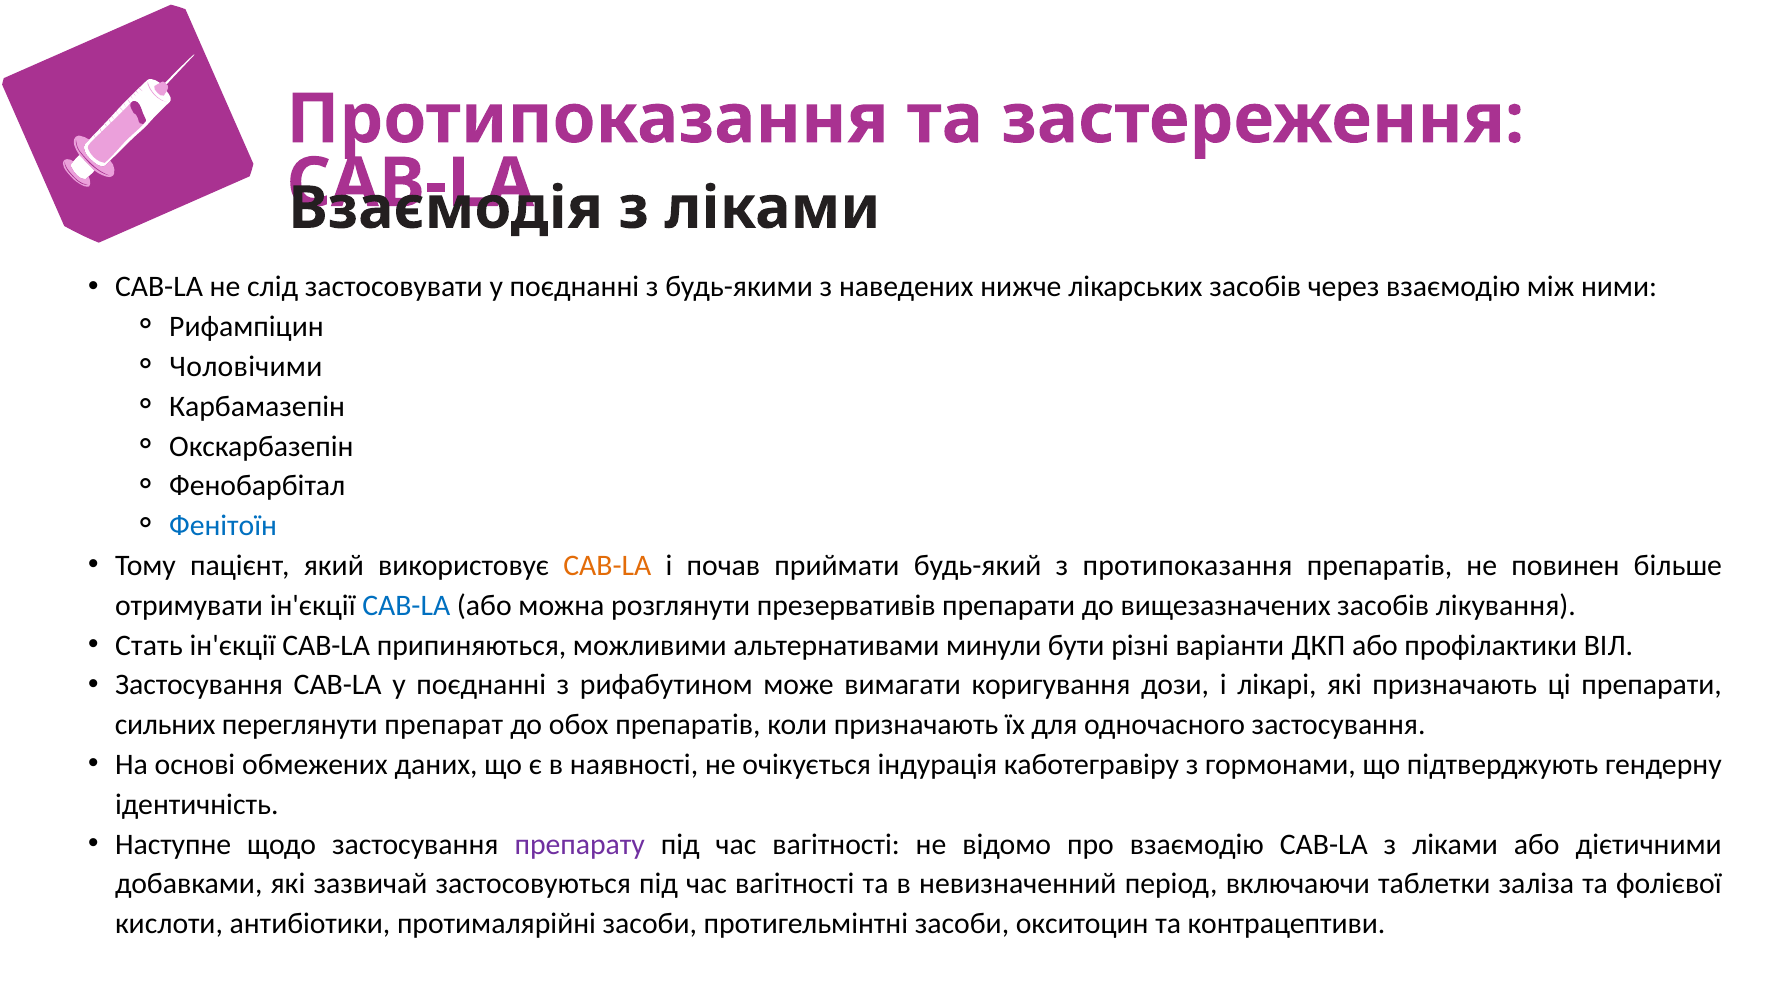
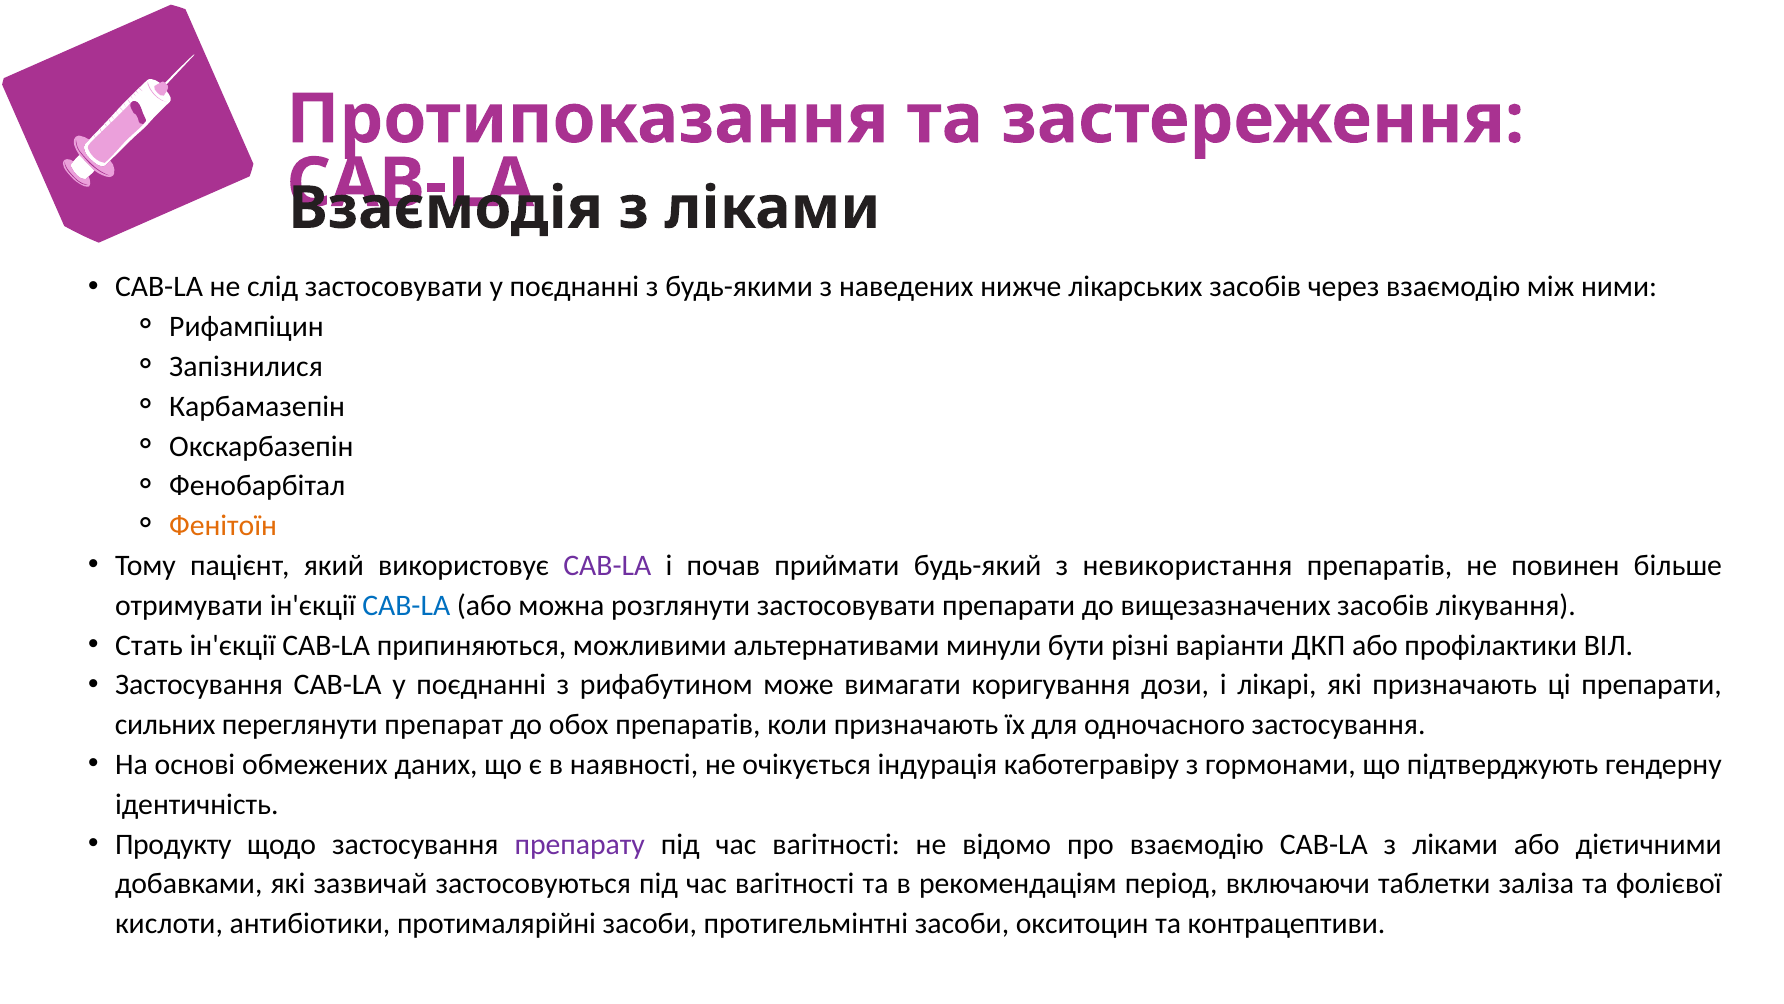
Чоловічими: Чоловічими -> Запізнилися (246, 366)
Фенітоїн colour: blue -> orange (223, 526)
CAB-LA colour: orange -> purple (607, 565)
з протипоказання: протипоказання -> невикористання (1188, 565)
розглянути презервативів: презервативів -> застосовувати (846, 605)
Наступне: Наступне -> Продукту (173, 844)
невизначенний: невизначенний -> рекомендаціям (1018, 884)
